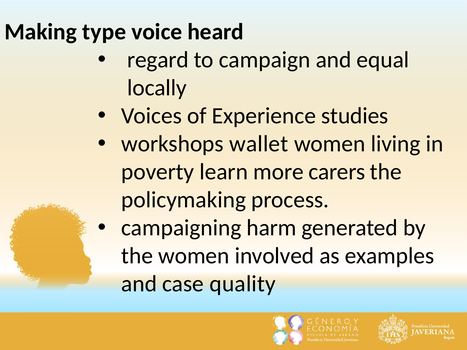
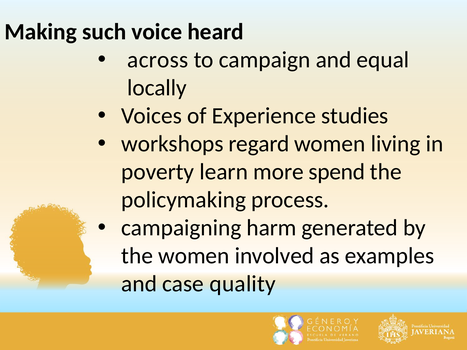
type: type -> such (104, 32)
regard: regard -> across (158, 60)
wallet: wallet -> regard (259, 144)
carers: carers -> spend (337, 172)
